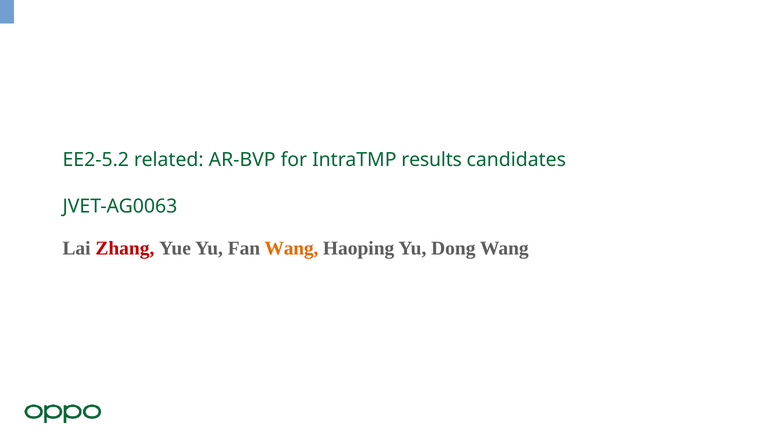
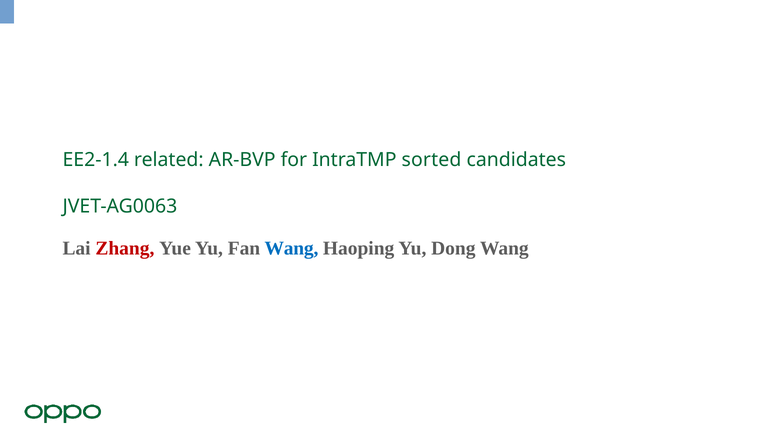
EE2-5.2: EE2-5.2 -> EE2-1.4 (96, 160)
results: results -> sorted (431, 160)
Wang colour: orange -> blue (291, 248)
